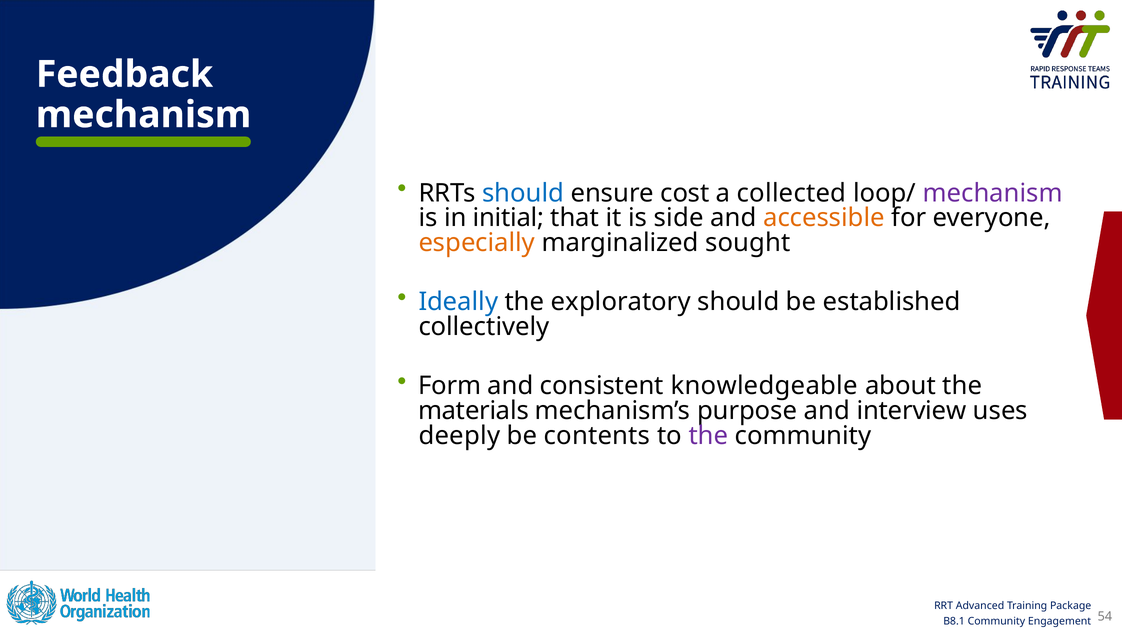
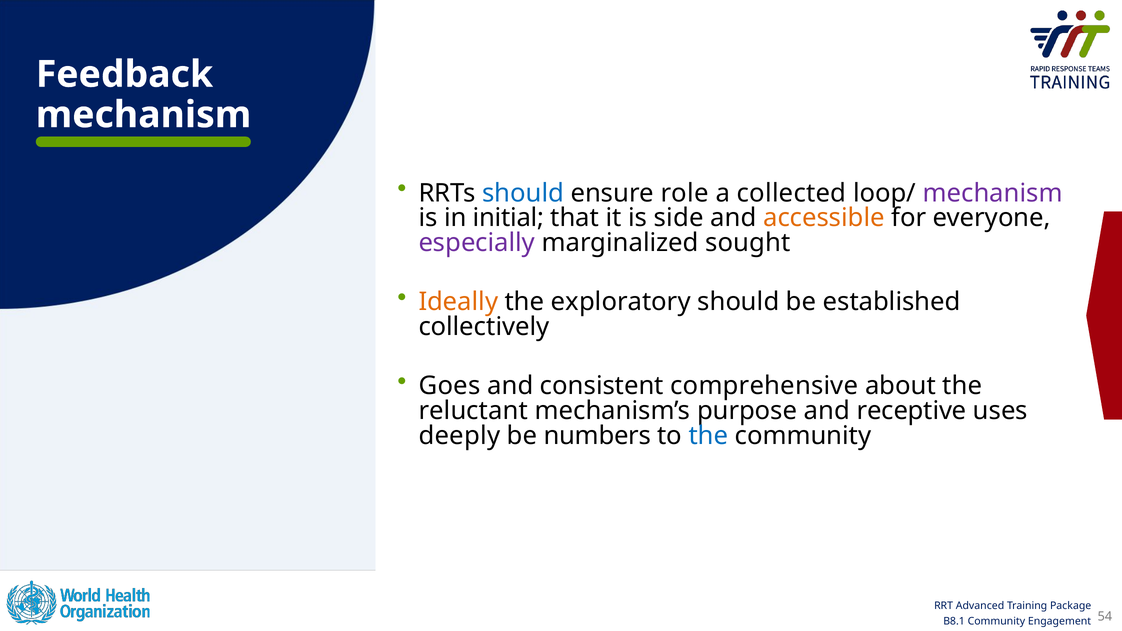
cost: cost -> role (685, 193)
especially colour: orange -> purple (477, 243)
Ideally colour: blue -> orange (458, 302)
Form: Form -> Goes (449, 386)
knowledgeable: knowledgeable -> comprehensive (764, 386)
materials: materials -> reluctant (473, 411)
interview: interview -> receptive (912, 411)
contents: contents -> numbers (597, 436)
the colour: purple -> blue (708, 436)
